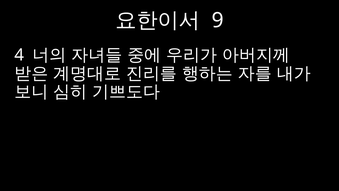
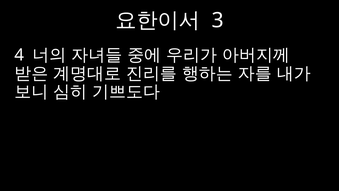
9: 9 -> 3 (218, 20)
